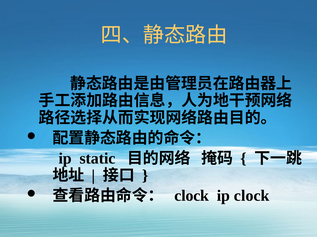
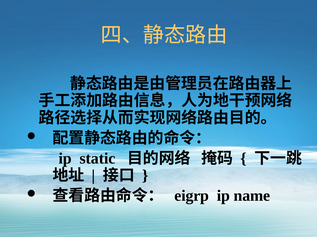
clock: clock -> eigrp (192, 196)
ip clock: clock -> name (252, 196)
